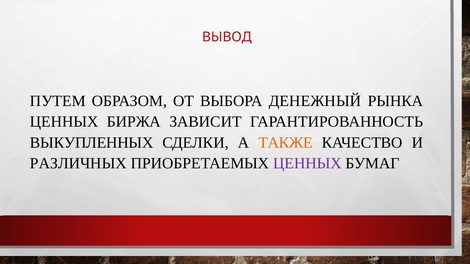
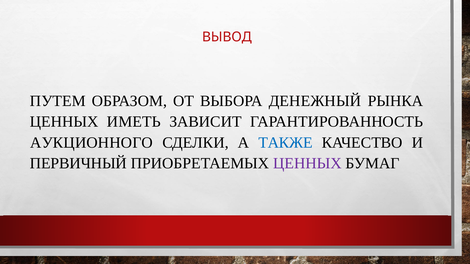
БИРЖА: БИРЖА -> ИМЕТЬ (134, 122)
ВЫКУПЛЕННЫХ: ВЫКУПЛЕННЫХ -> АУКЦИОННОГО (92, 143)
ТАКЖЕ colour: orange -> blue (286, 143)
РАЗЛИЧНЫХ: РАЗЛИЧНЫХ -> ПЕРВИЧНЫЙ (78, 164)
